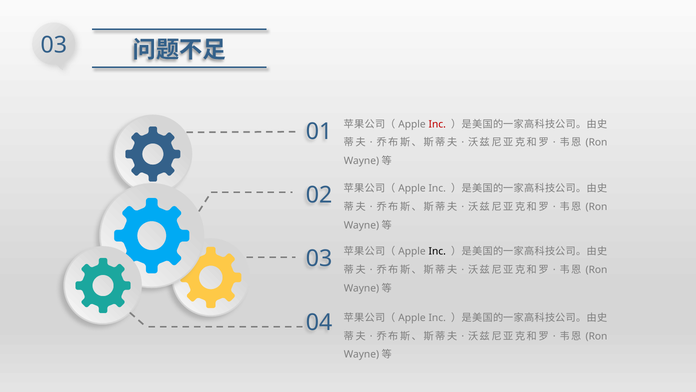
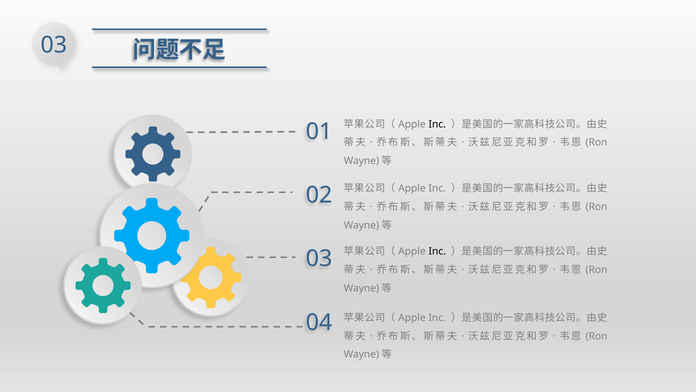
Inc colour: red -> black (437, 124)
